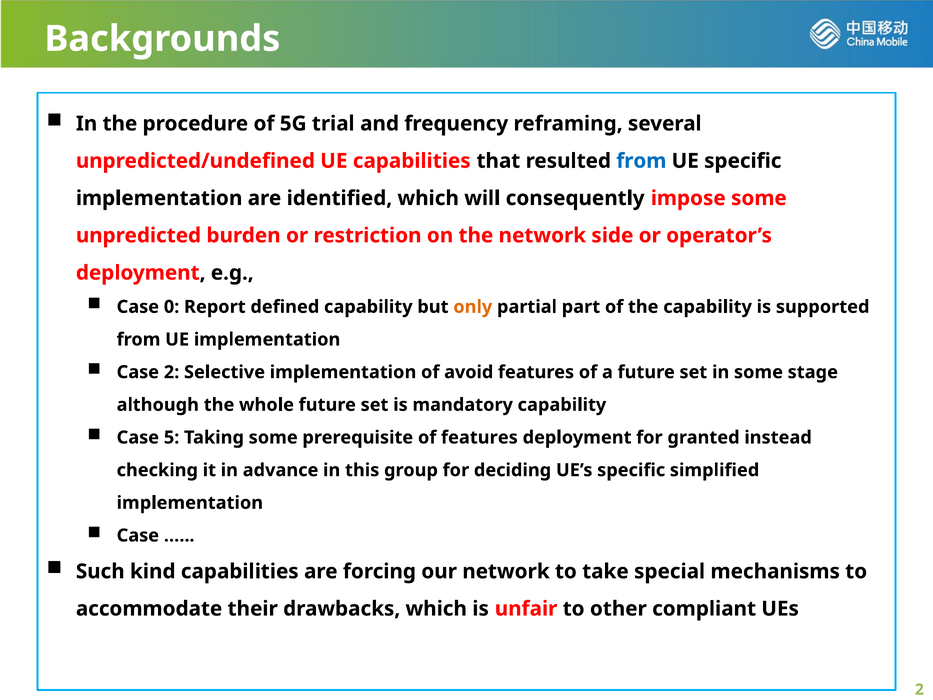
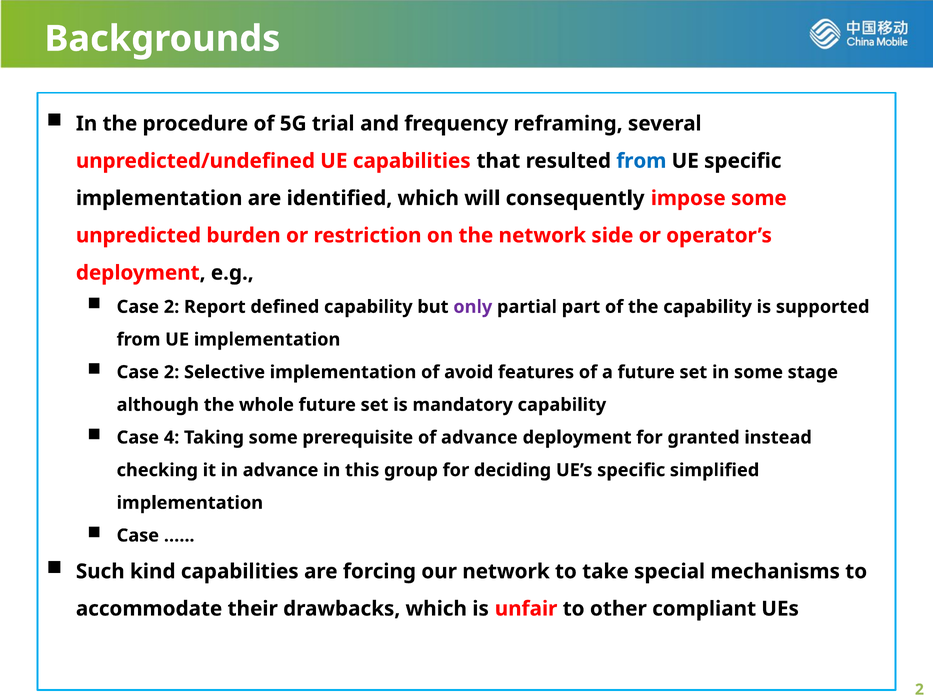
0: 0 -> 2 (172, 307)
only colour: orange -> purple (473, 307)
5: 5 -> 4 (172, 437)
of features: features -> advance (479, 437)
